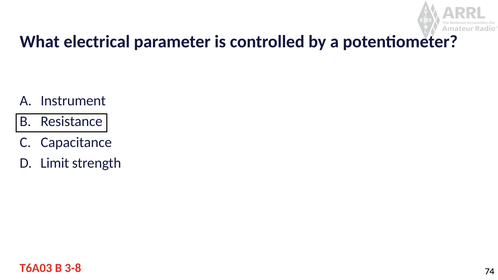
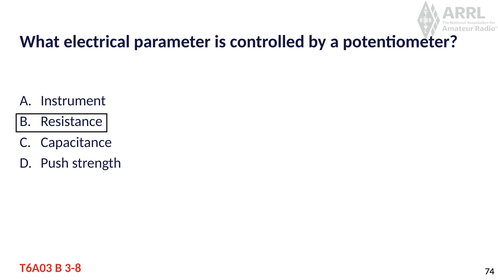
Limit: Limit -> Push (55, 163)
